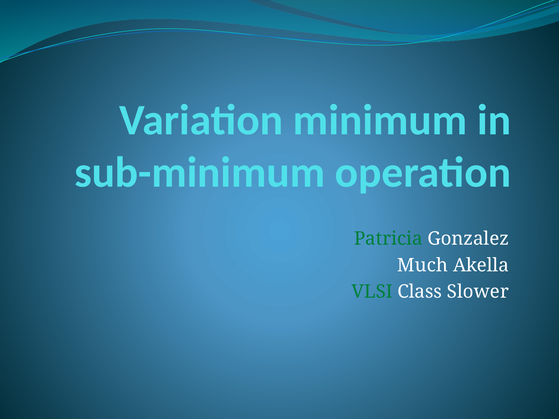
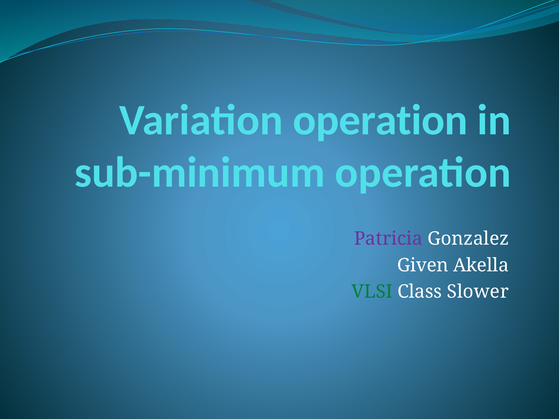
Variation minimum: minimum -> operation (380, 120)
Patricia colour: green -> purple (388, 239)
Much: Much -> Given (423, 265)
